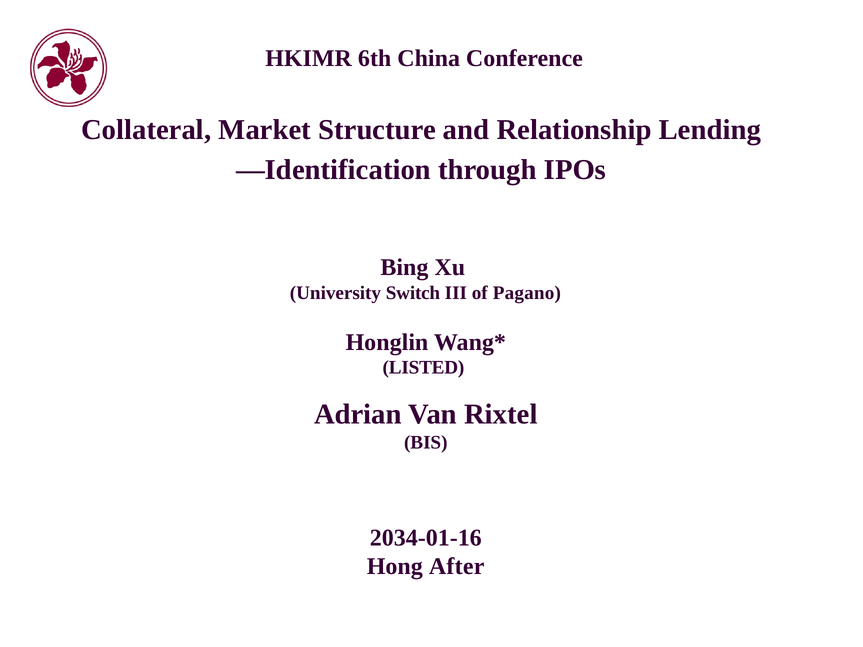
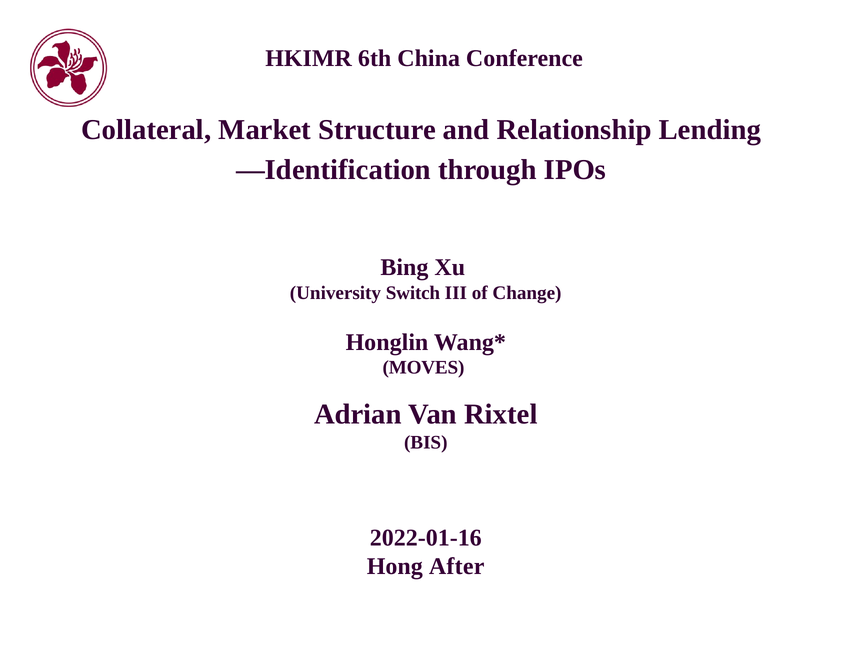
Pagano: Pagano -> Change (527, 293)
LISTED: LISTED -> MOVES (423, 368)
2034-01-16: 2034-01-16 -> 2022-01-16 (426, 538)
